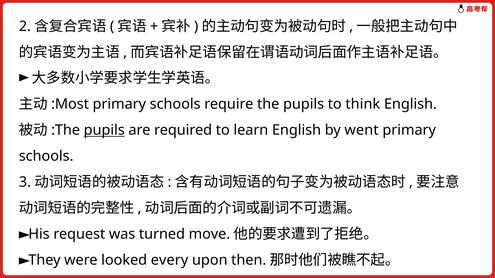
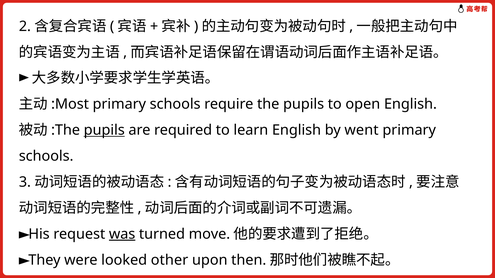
think: think -> open (363, 104)
was underline: none -> present (122, 234)
every: every -> other (170, 260)
